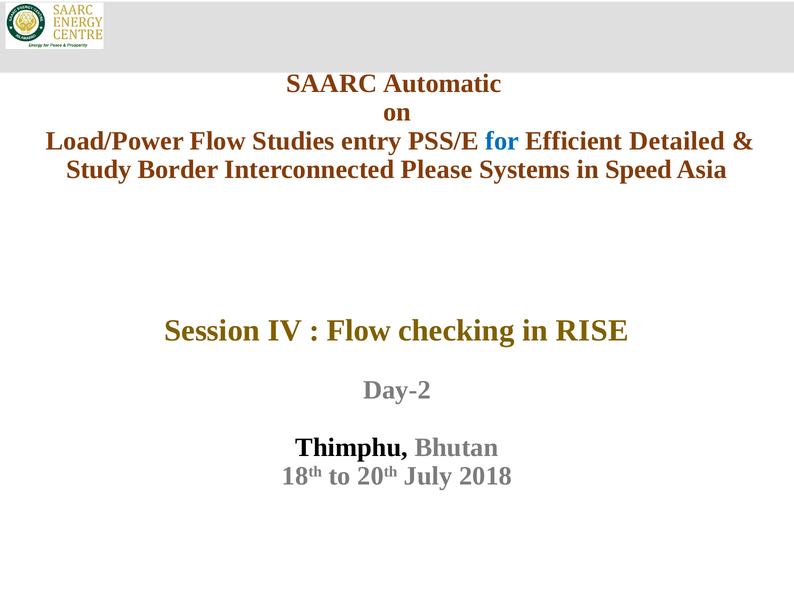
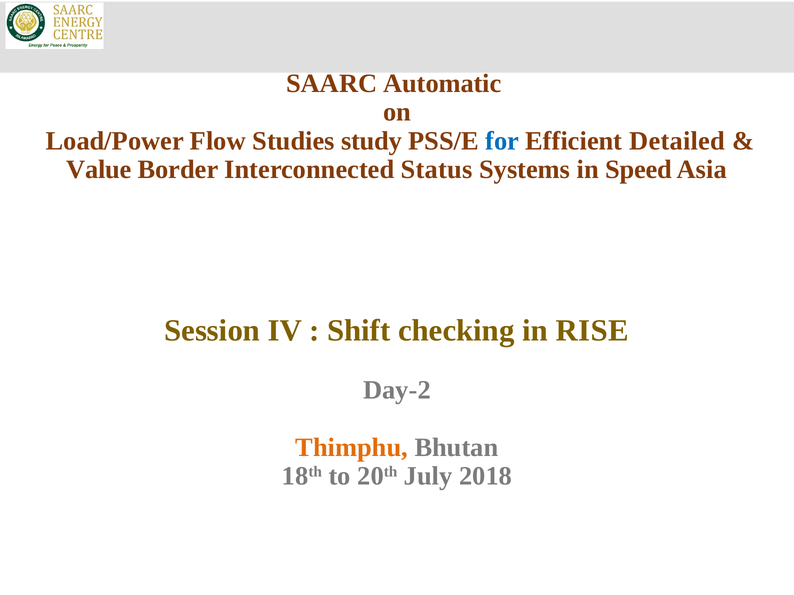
entry: entry -> study (372, 141)
Study: Study -> Value (99, 169)
Please: Please -> Status (437, 169)
Flow: Flow -> Shift (359, 331)
Thimphu colour: black -> orange (352, 448)
